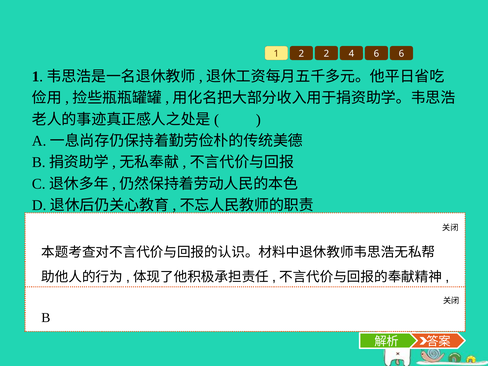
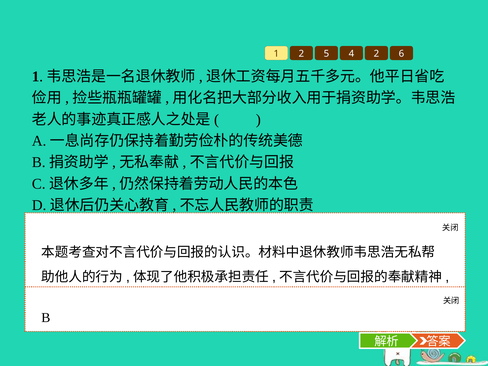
2 2: 2 -> 5 (326, 54)
4 6: 6 -> 2 (376, 54)
